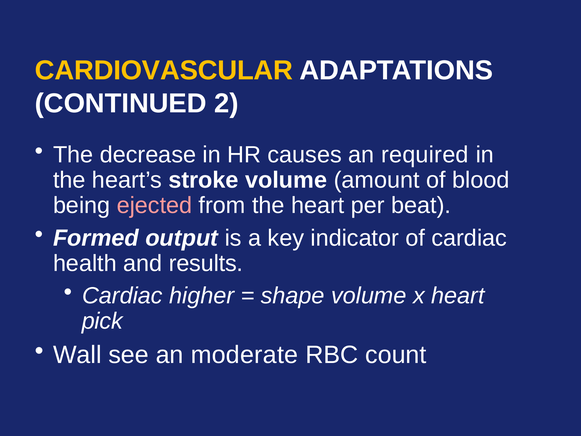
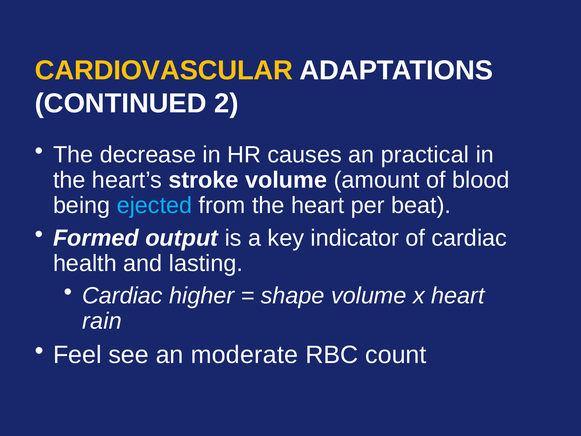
required: required -> practical (425, 155)
ejected colour: pink -> light blue (154, 205)
results: results -> lasting (206, 263)
pick: pick -> rain (102, 321)
Wall: Wall -> Feel (77, 355)
